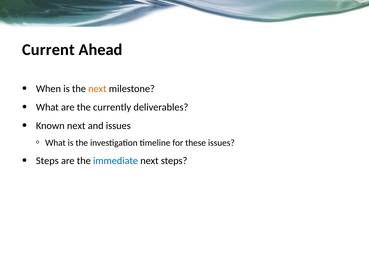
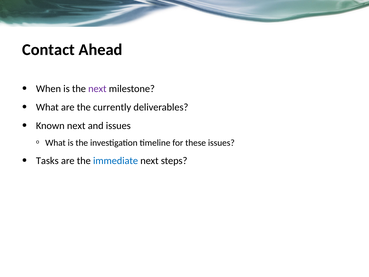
Current: Current -> Contact (48, 50)
next colour: orange -> purple (97, 89)
Steps: Steps -> Tasks (47, 161)
